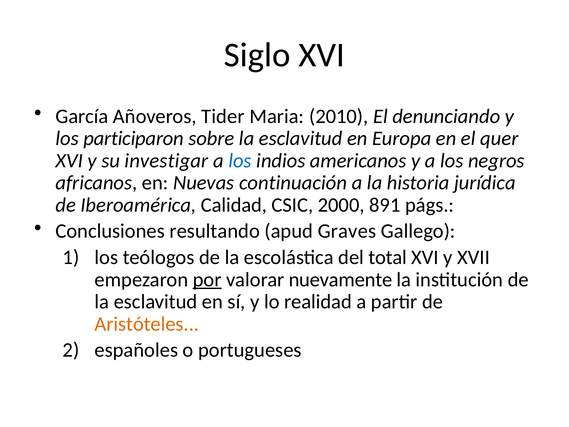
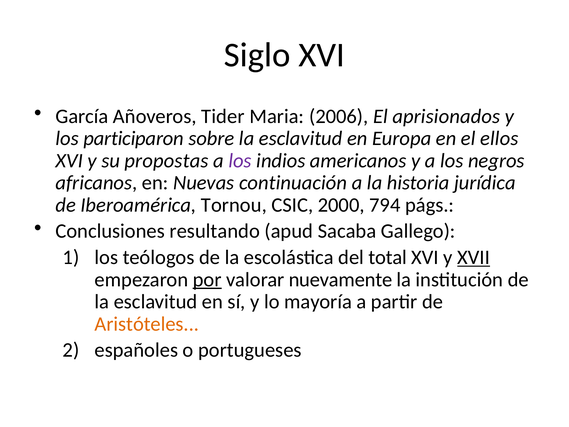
2010: 2010 -> 2006 (339, 116)
denunciando: denunciando -> aprisionados (446, 116)
quer: quer -> ellos (499, 138)
investigar: investigar -> propostas (167, 161)
los colour: blue -> purple (240, 161)
Calidad: Calidad -> Tornou (234, 205)
891: 891 -> 794 (385, 205)
Graves: Graves -> Sacaba (347, 231)
XVII underline: none -> present (474, 257)
realidad: realidad -> mayoría (318, 302)
